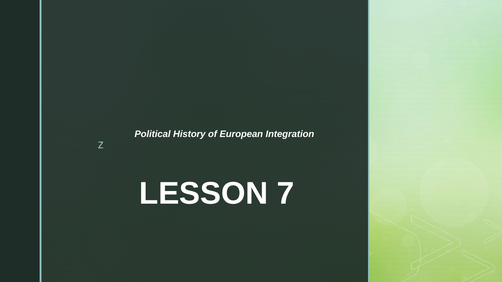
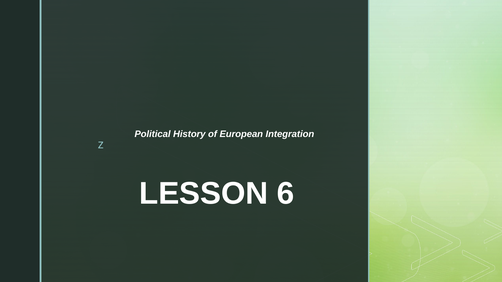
7: 7 -> 6 (286, 194)
